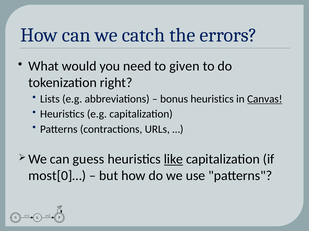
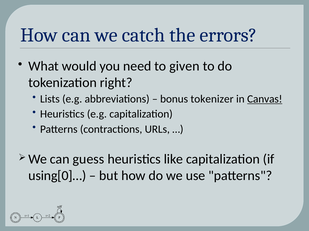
bonus heuristics: heuristics -> tokenizer (212, 99)
like underline: present -> none (173, 160)
most[0]…: most[0]… -> using[0]… (57, 176)
